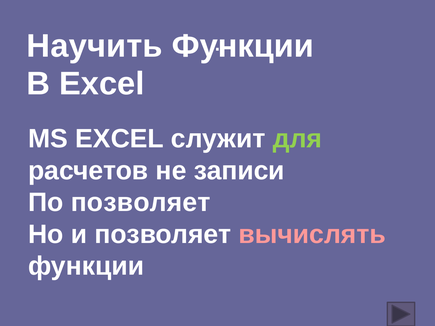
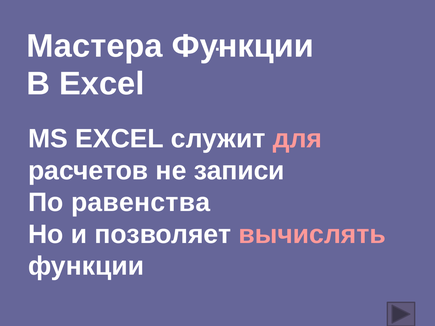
Научить: Научить -> Мастера (95, 46)
для colour: light green -> pink (297, 139)
По позволяет: позволяет -> равенства (141, 203)
